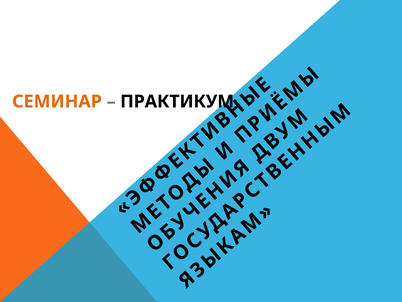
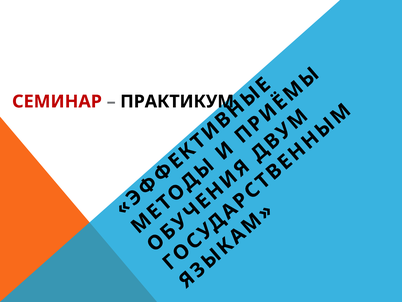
СЕМИНАР colour: orange -> red (57, 101)
